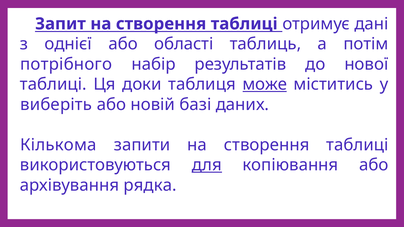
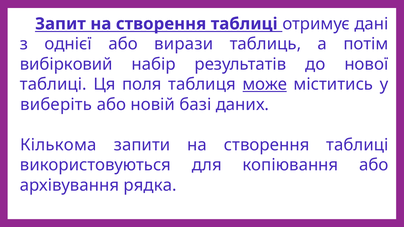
області: області -> вирази (184, 44)
потрібного: потрібного -> вибірковий (66, 64)
доки: доки -> поля (142, 84)
для underline: present -> none (207, 165)
